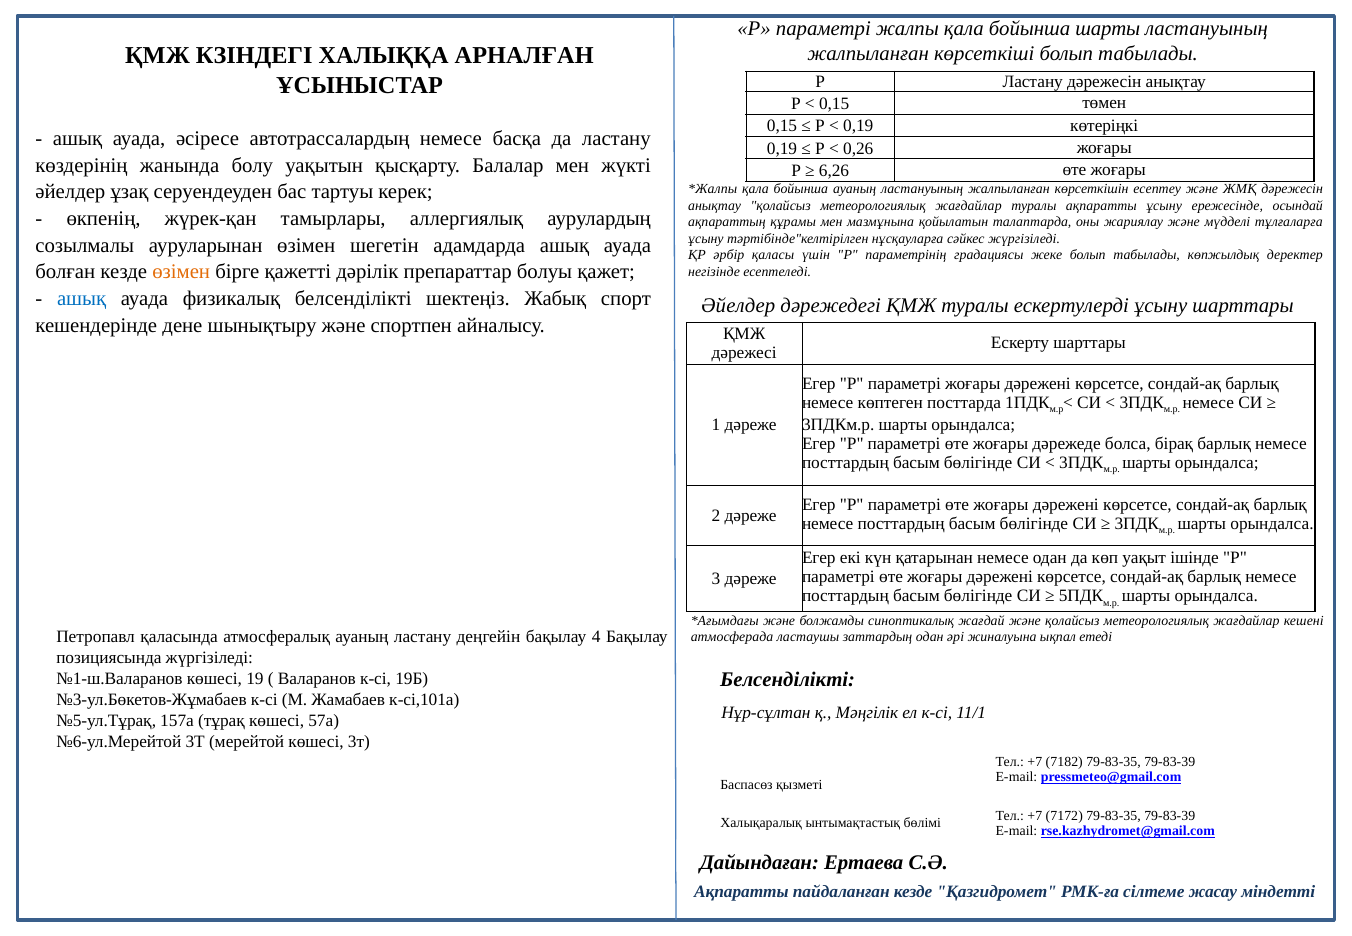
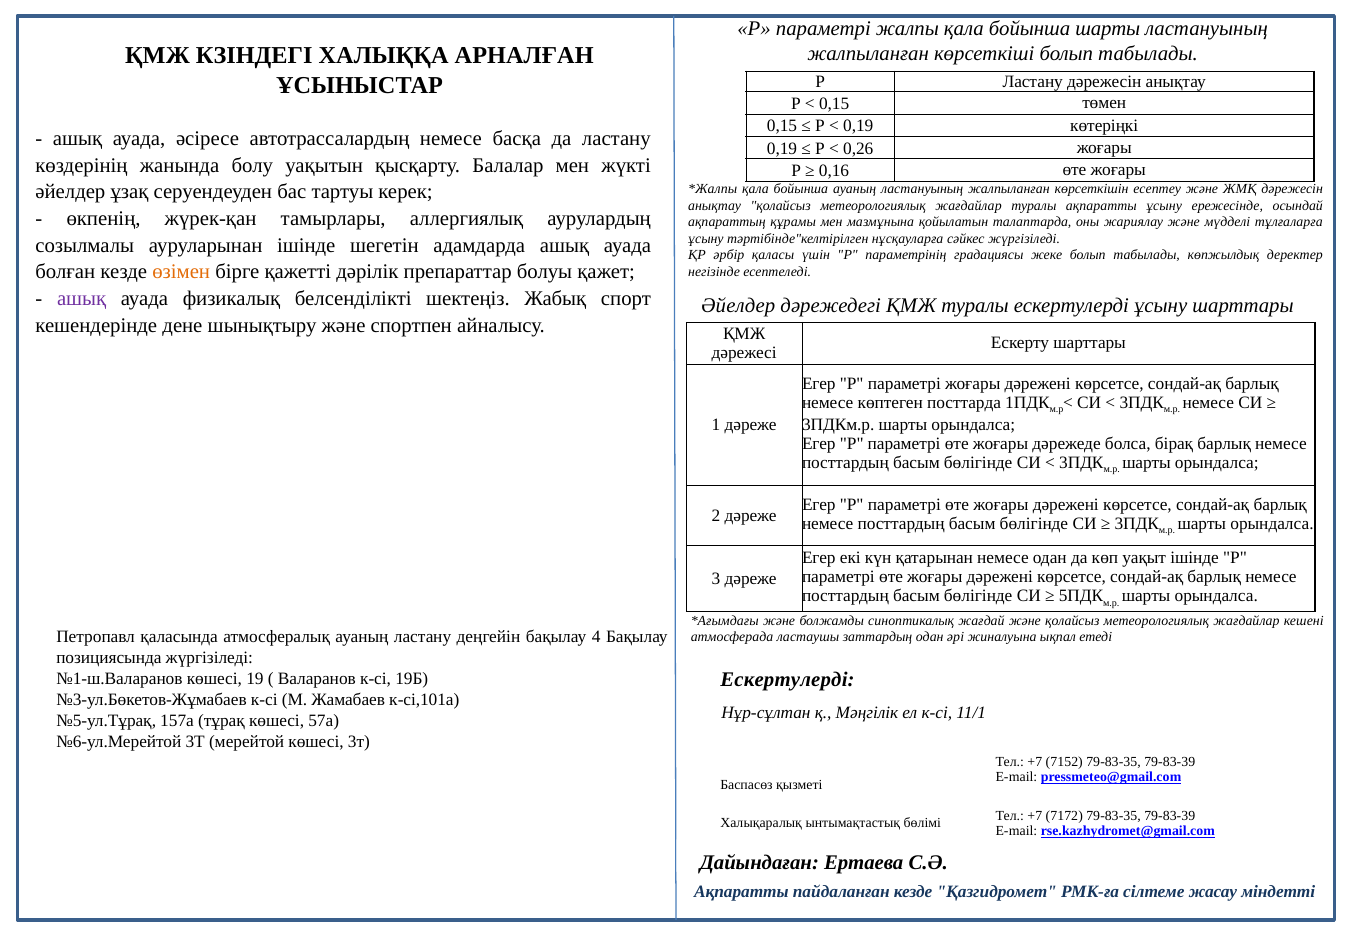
6,26: 6,26 -> 0,16 (834, 171)
ауруларынан өзімен: өзімен -> ішінде (306, 245)
ашық colour: blue -> purple (82, 299)
Белсенділікті: Белсенділікті -> Ескертулерді (788, 680)
7182: 7182 -> 7152 (1064, 762)
